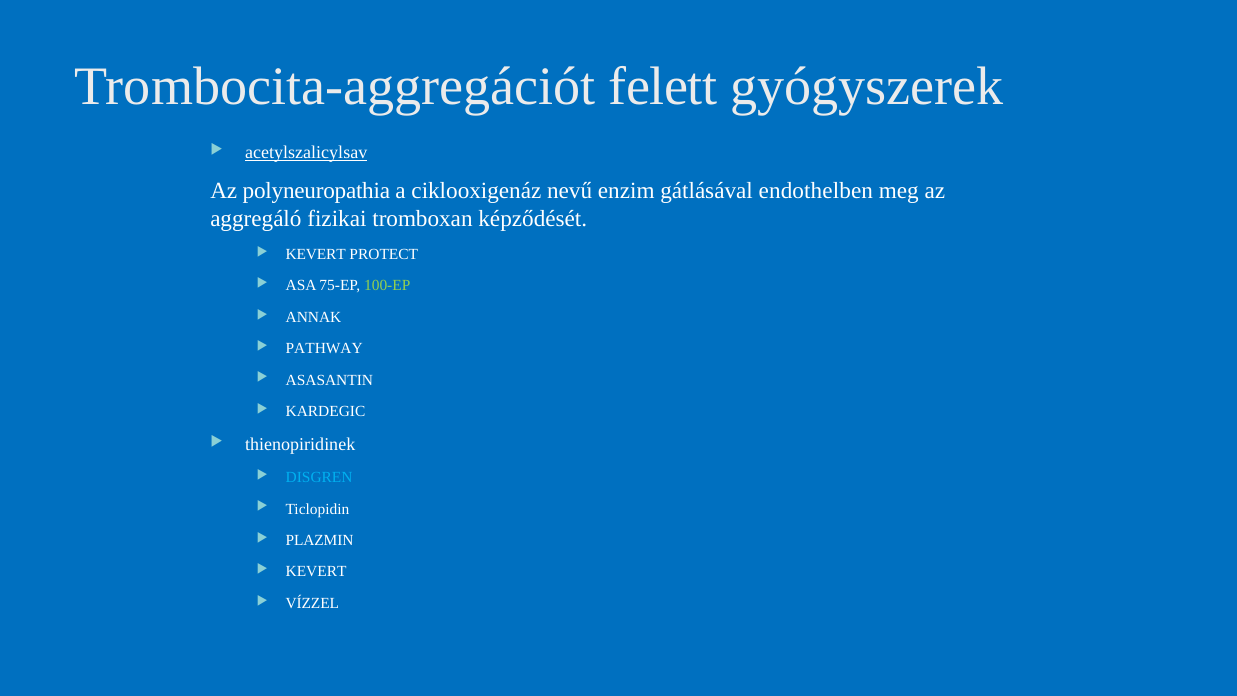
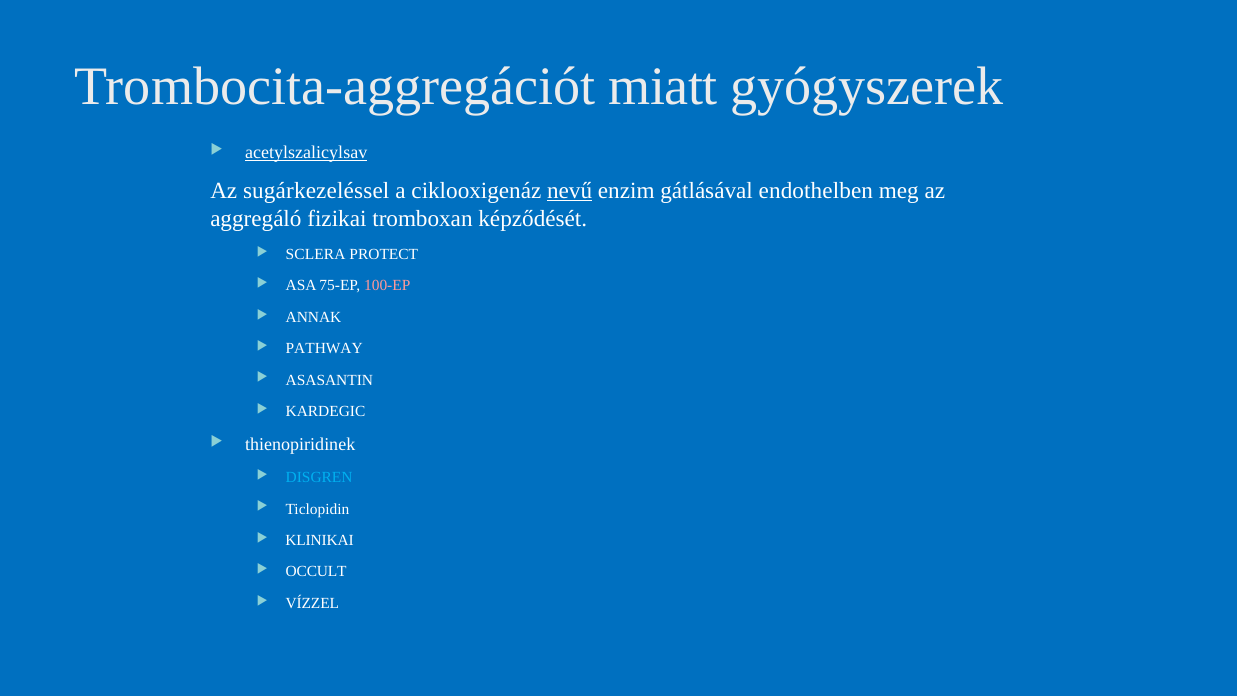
felett: felett -> miatt (663, 87)
polyneuropathia: polyneuropathia -> sugárkezeléssel (316, 191)
nevű underline: none -> present (570, 191)
KEVERT: KEVERT -> SCLERA (316, 254)
100-EP colour: light green -> pink (387, 286)
PLAZMIN: PLAZMIN -> KLINIKAI (320, 540)
KEVERT: KEVERT -> OCCULT (316, 572)
